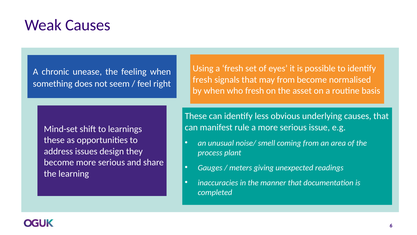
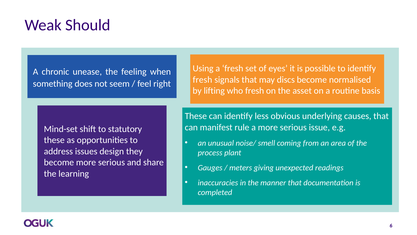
Weak Causes: Causes -> Should (88, 25)
may from: from -> discs (286, 80)
by when: when -> lifting (214, 91)
learnings: learnings -> statutory (125, 129)
